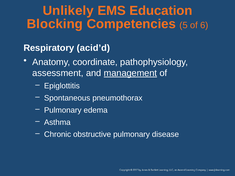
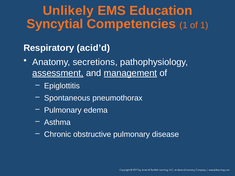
Blocking: Blocking -> Syncytial (55, 24)
Competencies 5: 5 -> 1 (184, 25)
of 6: 6 -> 1 (204, 25)
coordinate: coordinate -> secretions (95, 62)
assessment underline: none -> present (58, 73)
